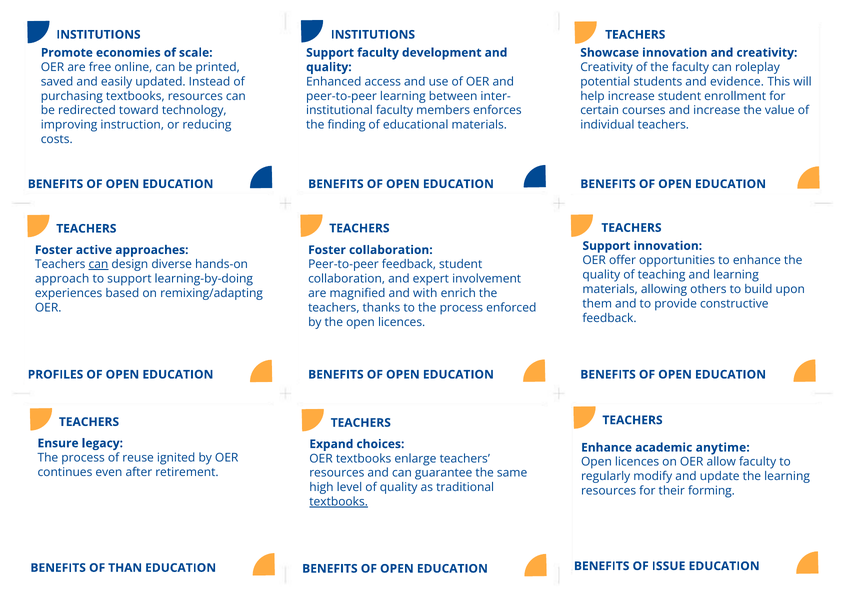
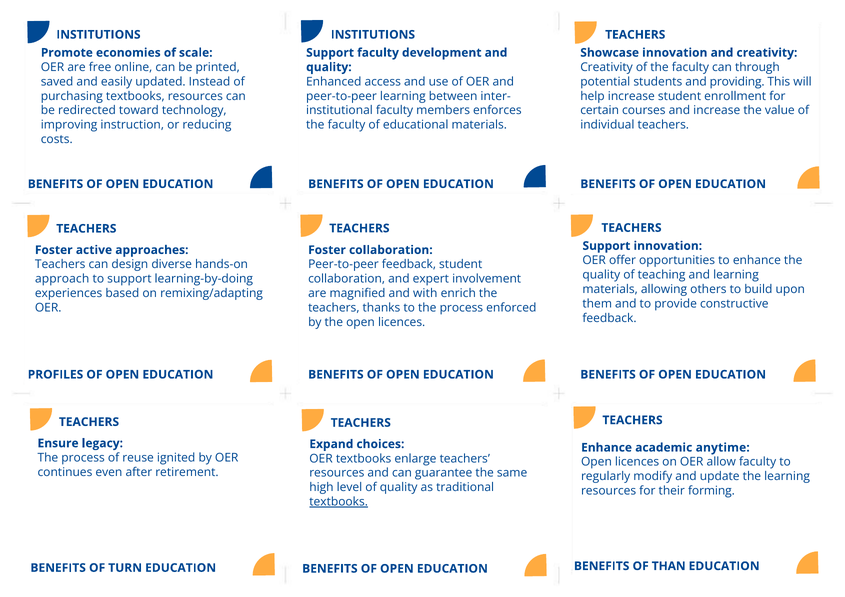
roleplay: roleplay -> through (757, 67)
evidence: evidence -> providing (737, 82)
finding: finding -> faculty (346, 125)
can underline: present -> none (98, 265)
ISSUE: ISSUE -> THAN (669, 567)
THAN: THAN -> TURN (125, 568)
